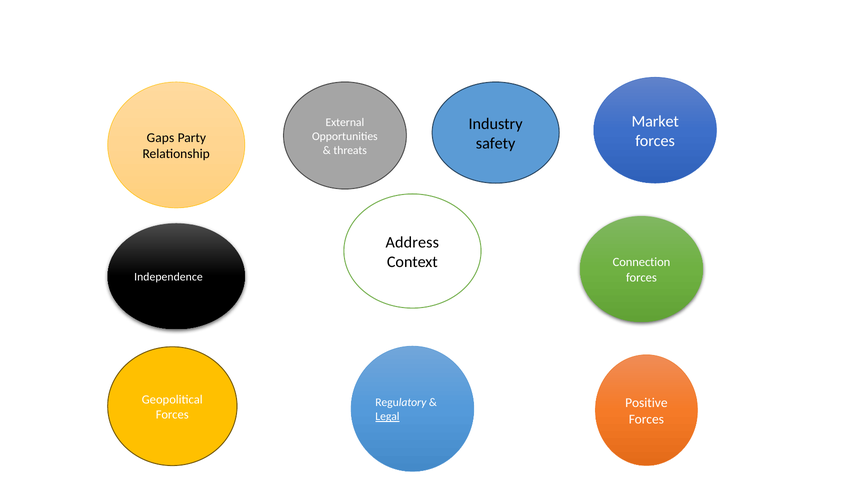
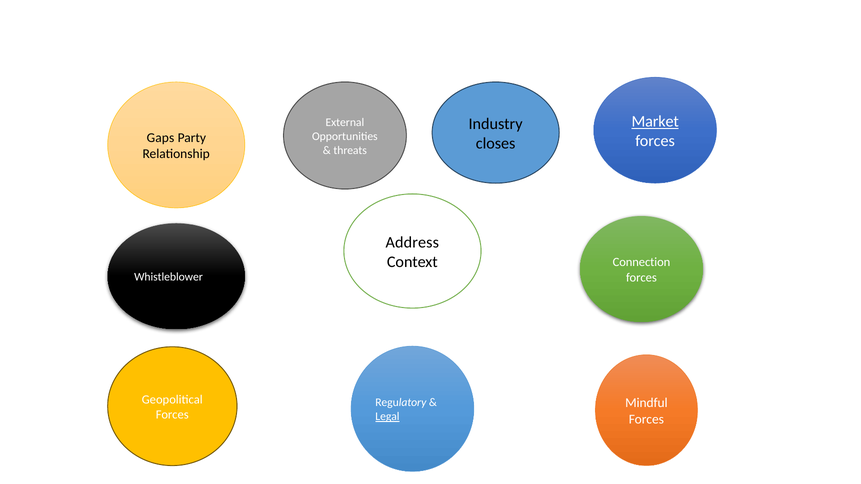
Market underline: none -> present (655, 122)
safety: safety -> closes (496, 143)
Independence: Independence -> Whistleblower (168, 277)
Positive: Positive -> Mindful (646, 403)
